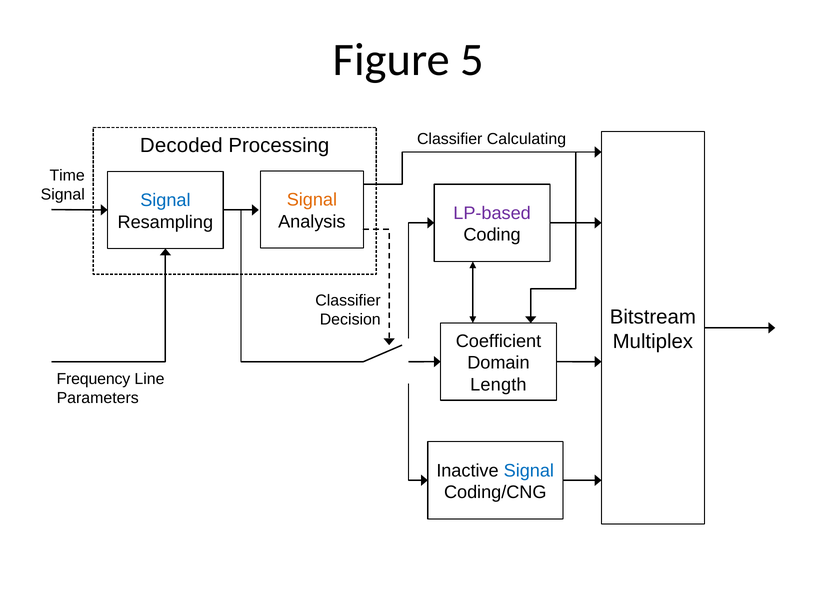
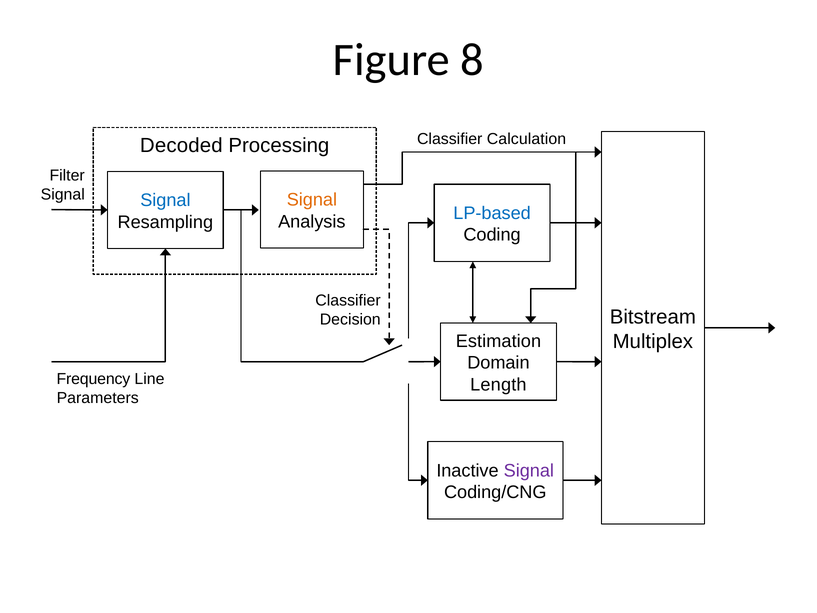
5: 5 -> 8 (472, 60)
Calculating: Calculating -> Calculation (526, 139)
Time: Time -> Filter (67, 175)
LP-based colour: purple -> blue (492, 213)
Coefficient: Coefficient -> Estimation (498, 341)
Signal colour: blue -> purple (529, 470)
